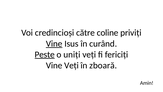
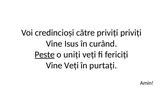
către coline: coline -> priviți (107, 33)
Vine underline: present -> none (54, 43)
zboară: zboară -> purtați (103, 65)
